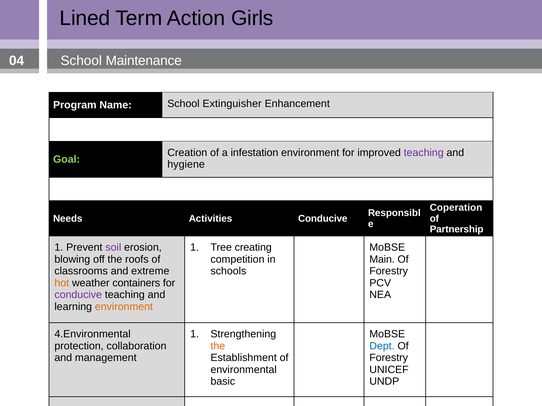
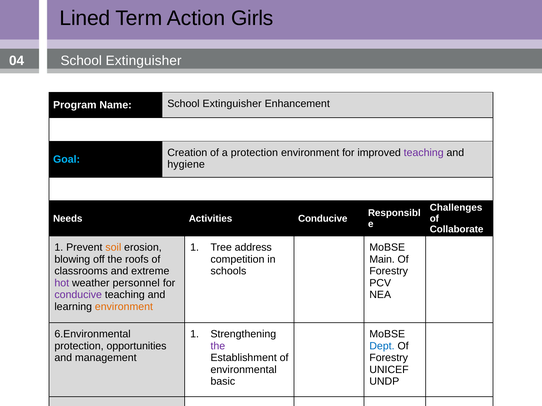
Maintenance: Maintenance -> Extinguisher (144, 61)
a infestation: infestation -> protection (254, 153)
Goal colour: light green -> light blue (67, 160)
Coperation: Coperation -> Challenges (456, 208)
Partnership: Partnership -> Collaborate (457, 230)
soil colour: purple -> orange (113, 248)
creating: creating -> address (253, 248)
hot colour: orange -> purple (62, 283)
containers: containers -> personnel (136, 283)
4.Environmental: 4.Environmental -> 6.Environmental (93, 334)
collaboration: collaboration -> opportunities (137, 346)
the colour: orange -> purple (218, 346)
